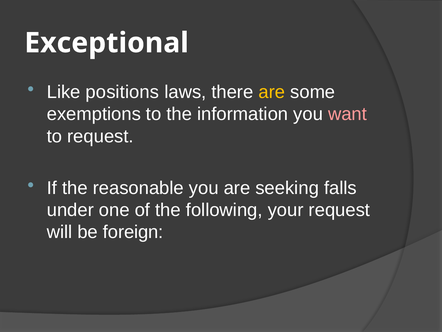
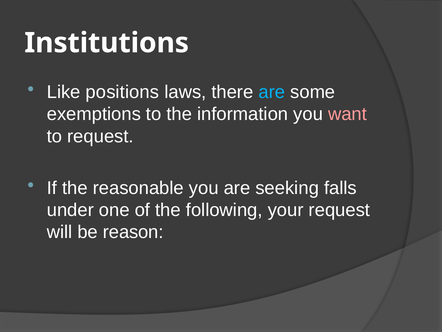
Exceptional: Exceptional -> Institutions (107, 43)
are colour: yellow -> light blue (272, 92)
foreign: foreign -> reason (133, 232)
